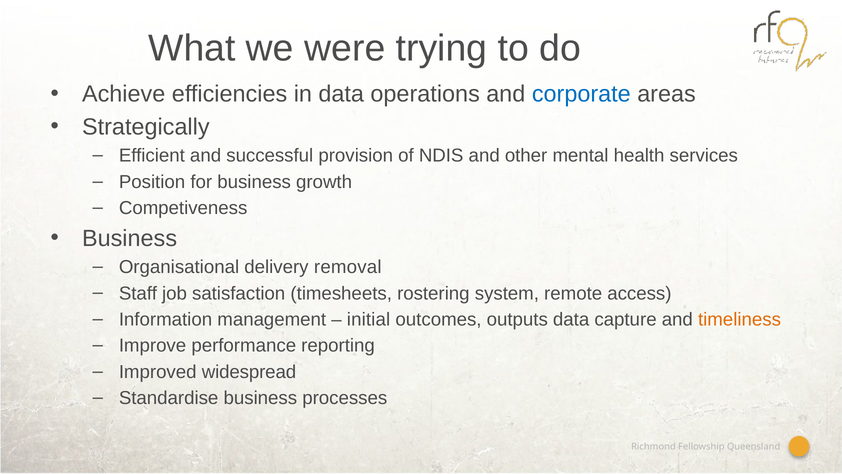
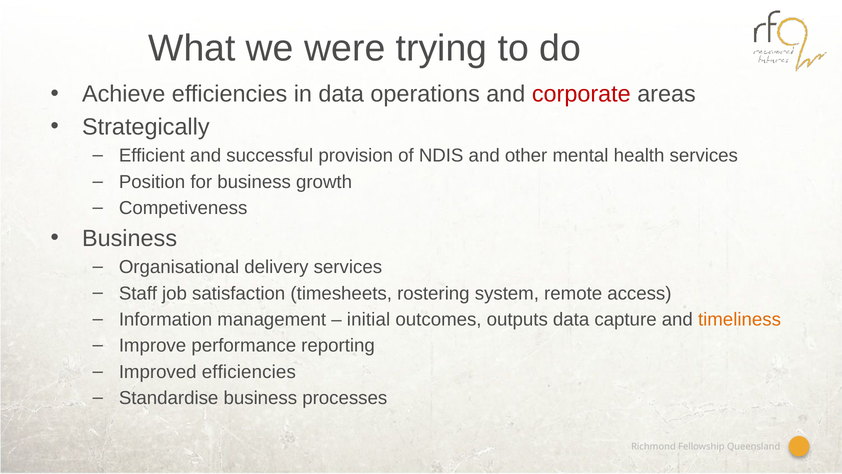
corporate colour: blue -> red (581, 94)
delivery removal: removal -> services (348, 267)
Improved widespread: widespread -> efficiencies (249, 372)
